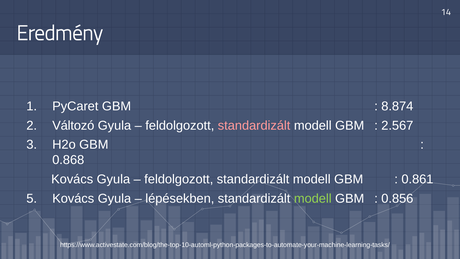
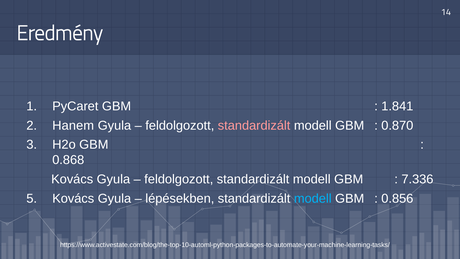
8.874: 8.874 -> 1.841 (397, 106)
Változó: Változó -> Hanem (73, 125)
2.567: 2.567 -> 0.870 (397, 125)
0.861: 0.861 -> 7.336 (417, 179)
modell colour: light green -> light blue (313, 198)
